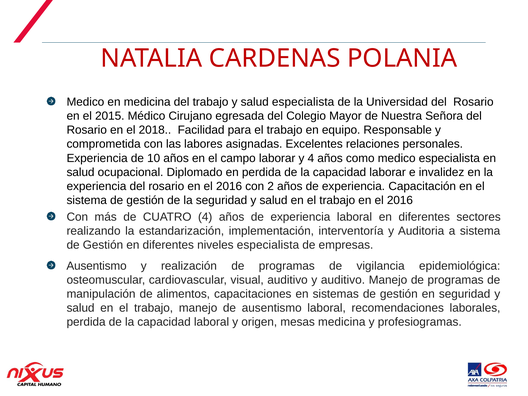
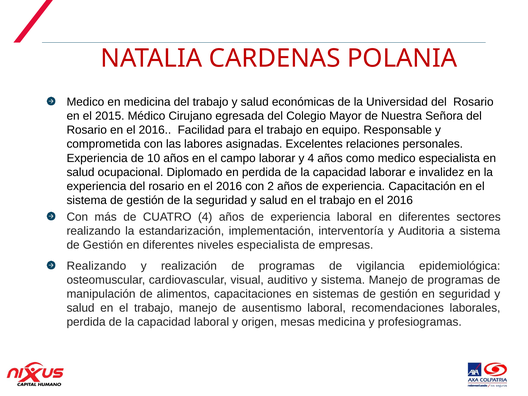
salud especialista: especialista -> económicas (303, 102)
2018: 2018 -> 2016 (155, 130)
Ausentismo: Ausentismo -> Realizando (96, 266)
y auditivo: auditivo -> sistema (343, 280)
